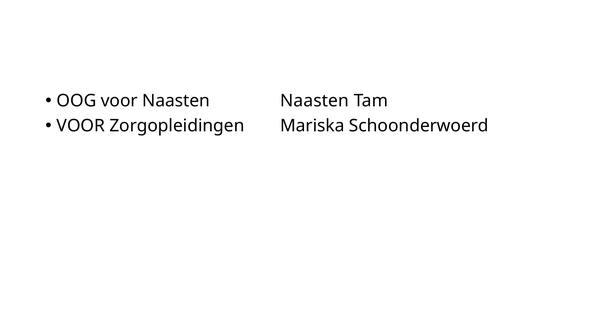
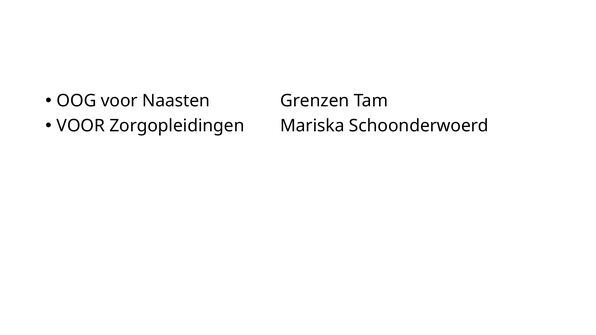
Naasten Naasten: Naasten -> Grenzen (315, 101)
